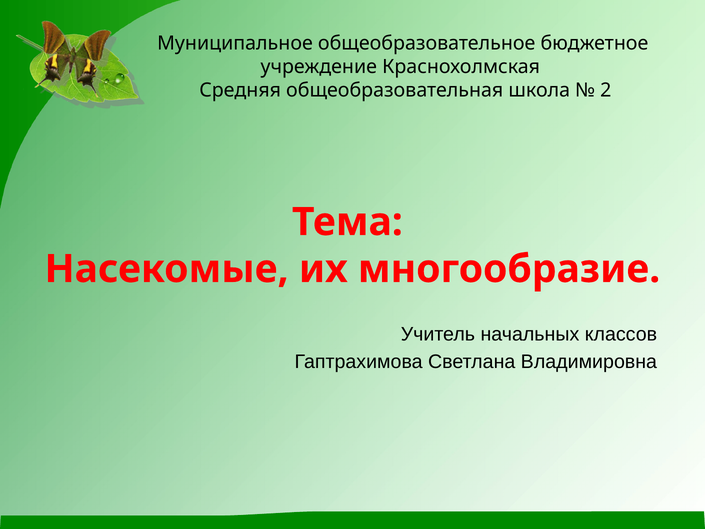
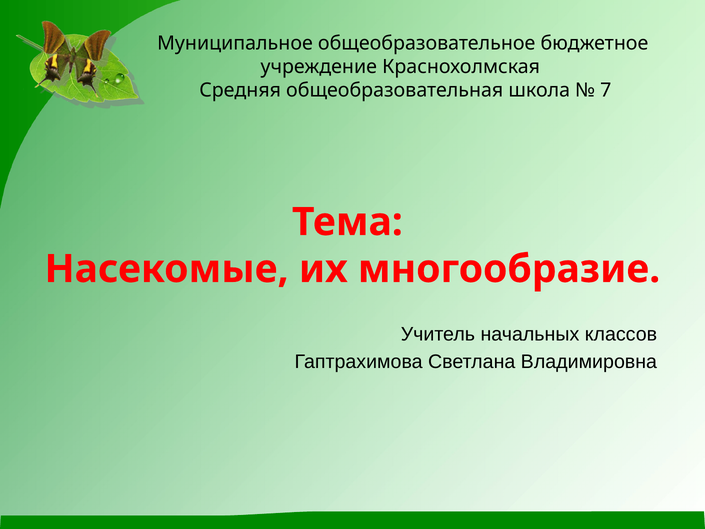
2: 2 -> 7 (606, 90)
